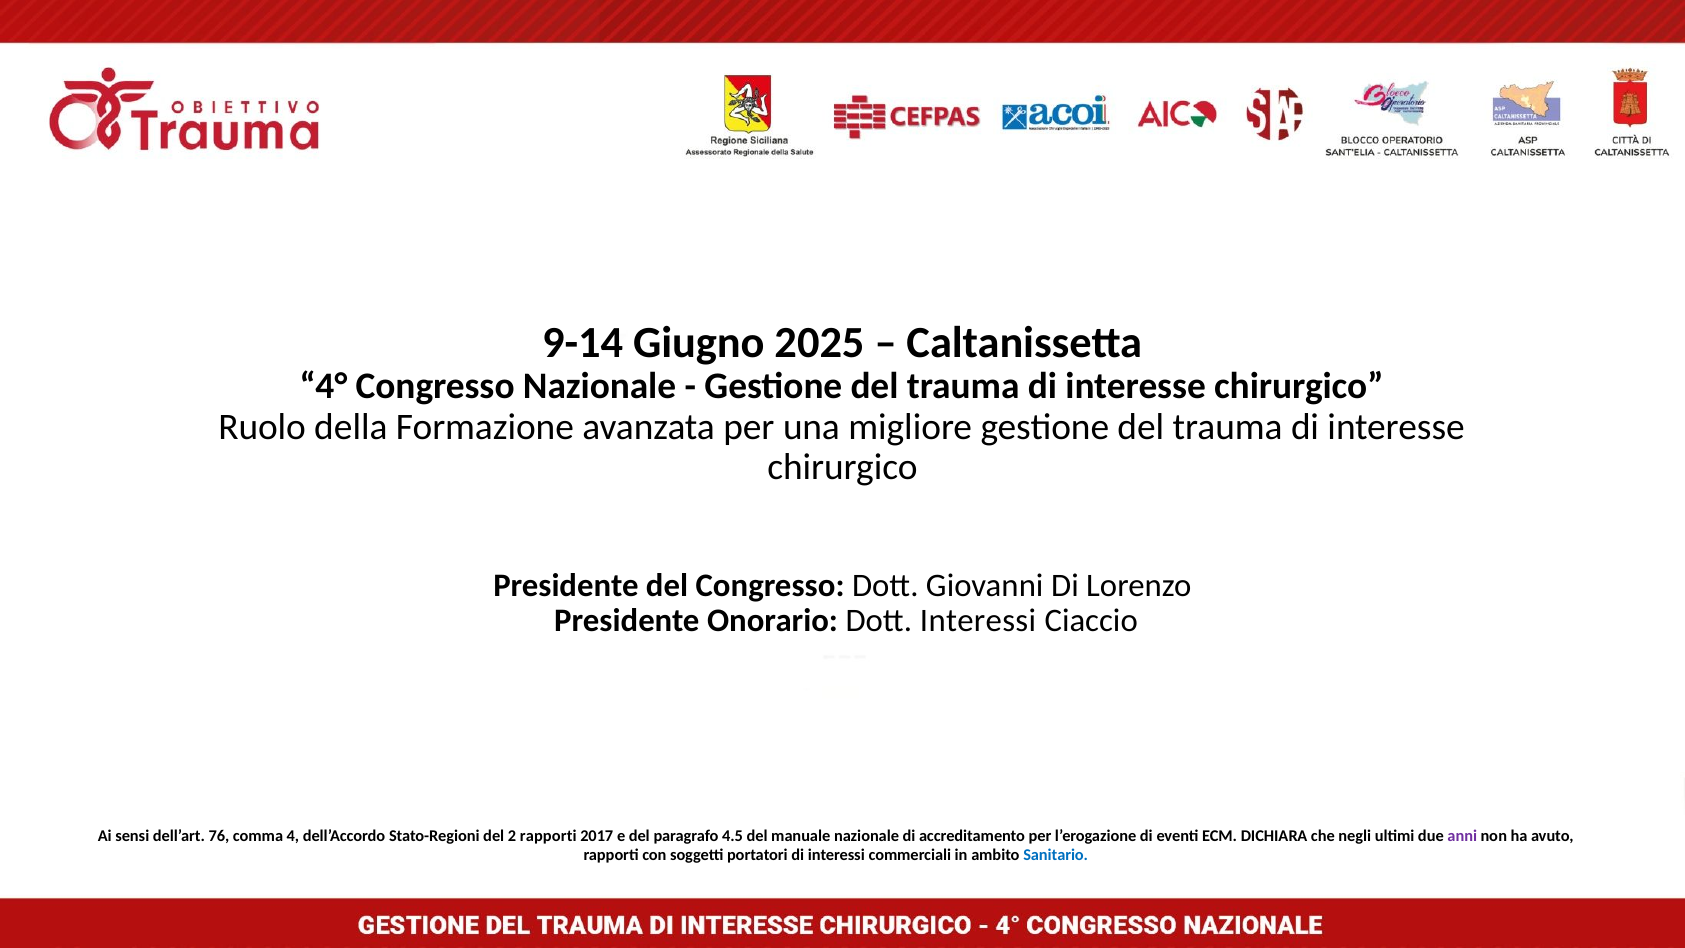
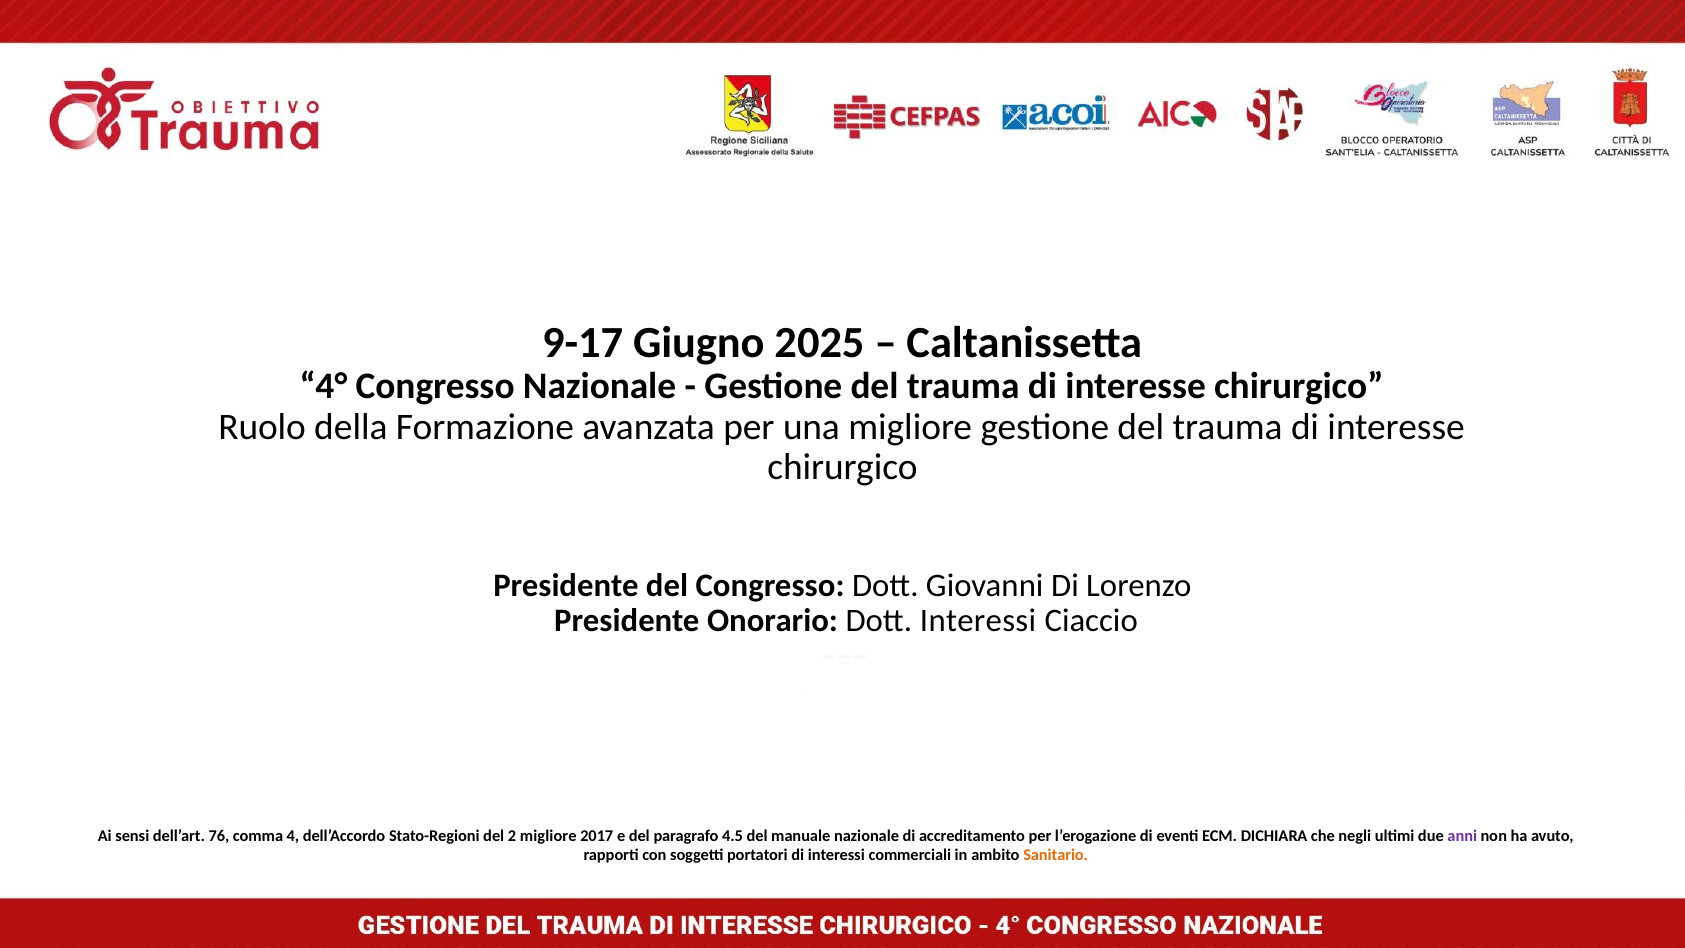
9-14: 9-14 -> 9-17 (583, 343)
2 rapporti: rapporti -> migliore (548, 836)
Sanitario colour: blue -> orange (1056, 855)
